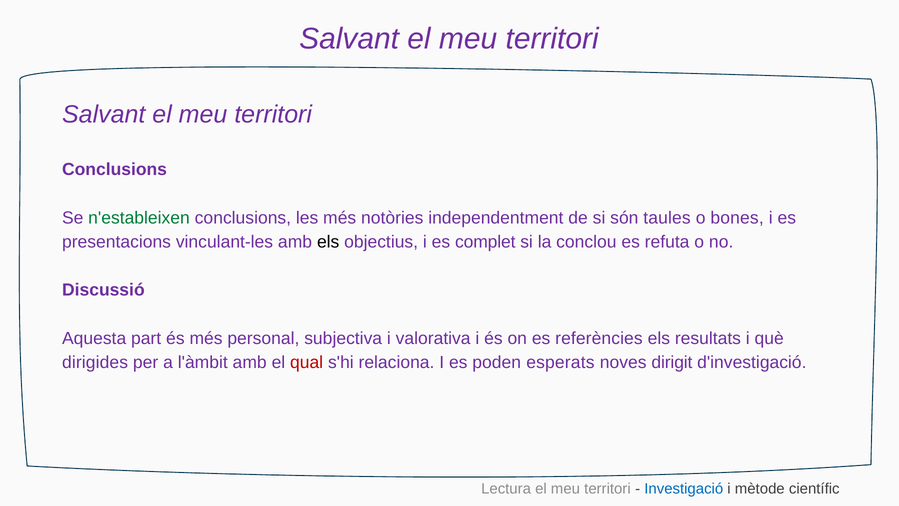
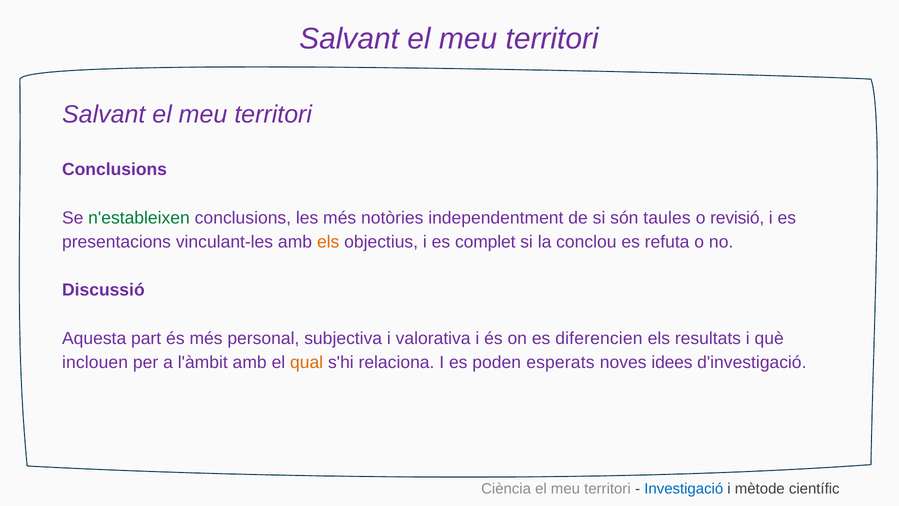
bones: bones -> revisió (737, 218)
els colour: black -> orange (328, 242)
referències: referències -> diferencien (599, 338)
dirigides: dirigides -> inclouen (95, 362)
qual colour: red -> orange (307, 362)
dirigit: dirigit -> idees (672, 362)
Lectura: Lectura -> Ciència (506, 489)
